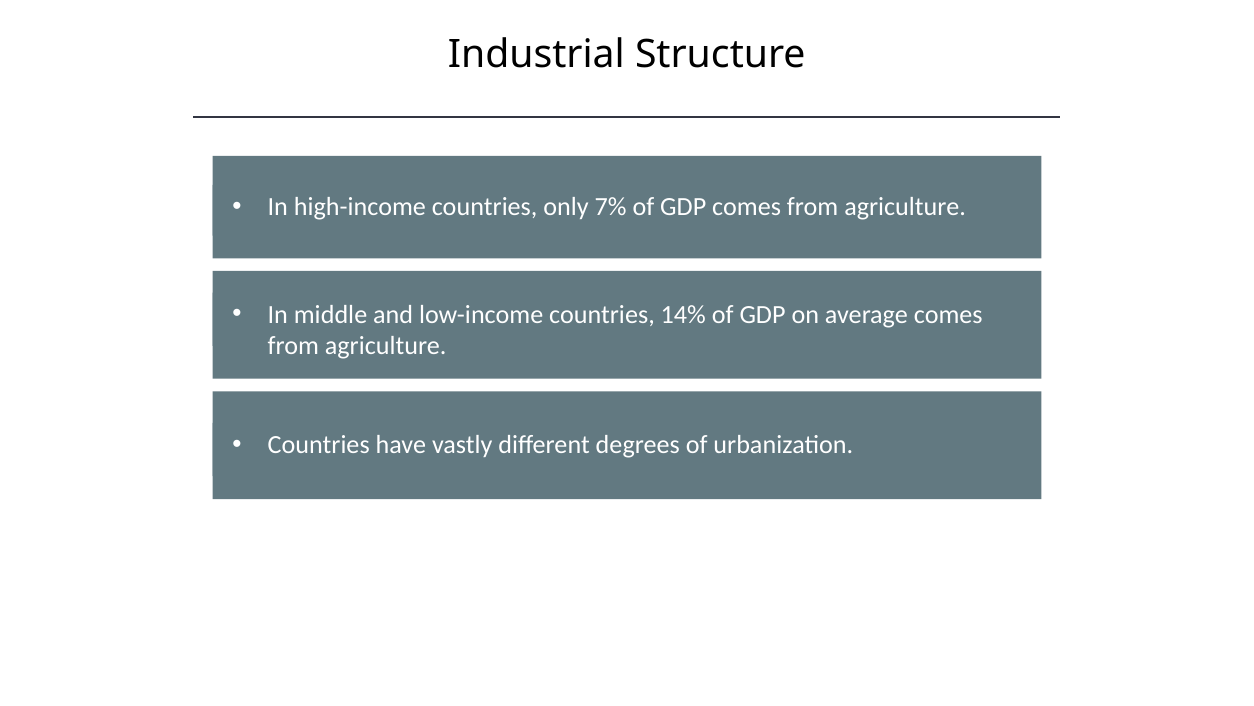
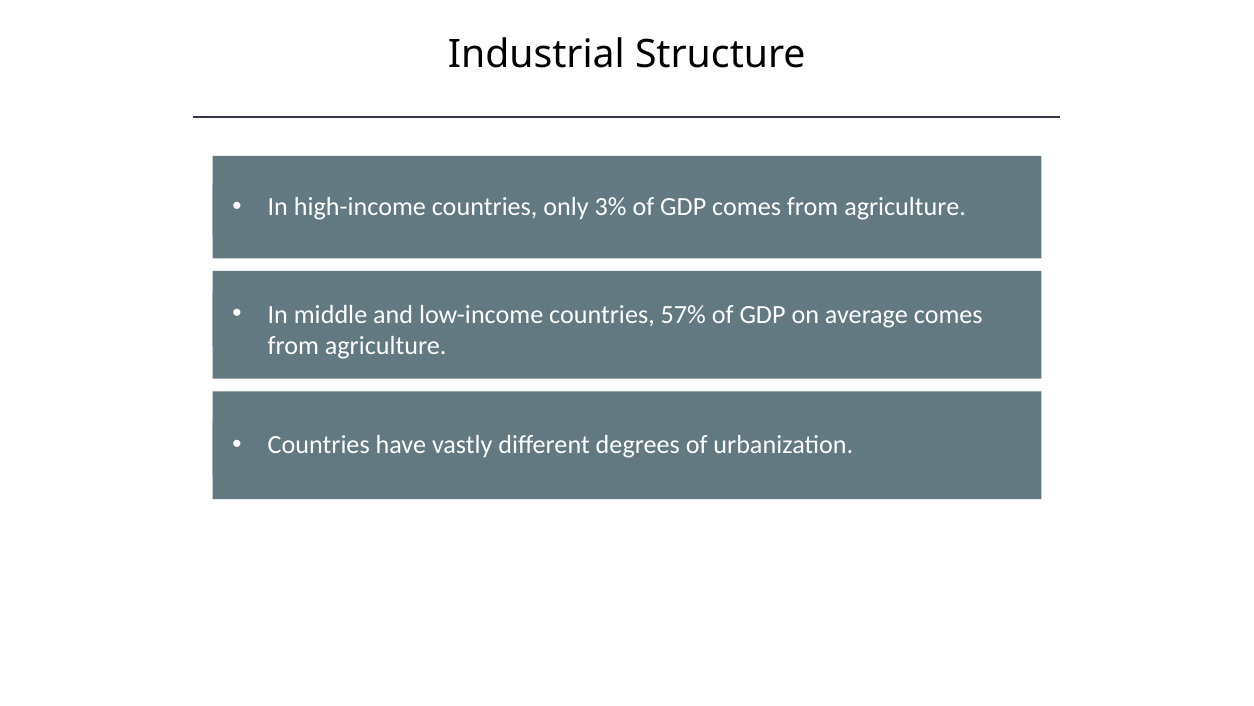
7%: 7% -> 3% (611, 207)
14%: 14% -> 57% (683, 315)
